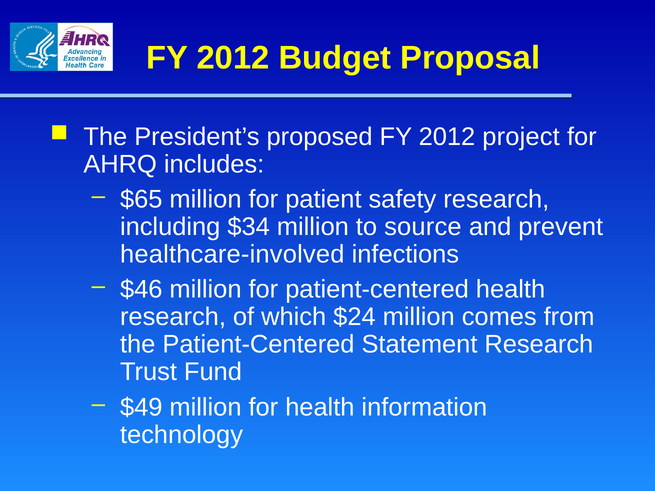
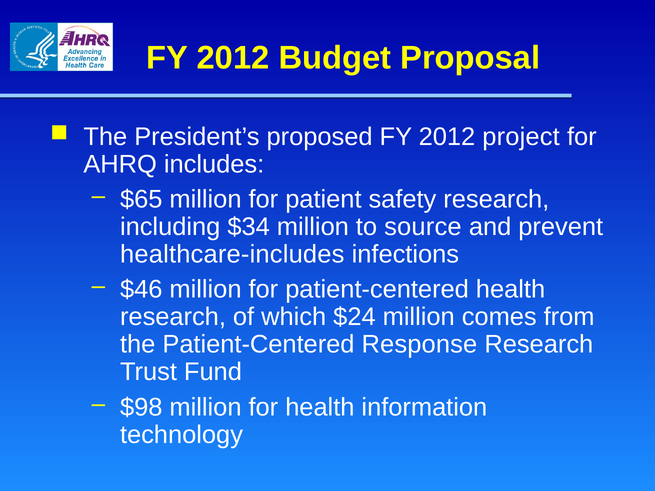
healthcare-involved: healthcare-involved -> healthcare-includes (232, 255)
Statement: Statement -> Response (419, 345)
$49: $49 -> $98 (141, 407)
